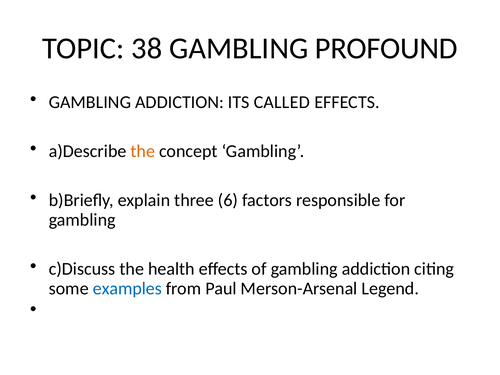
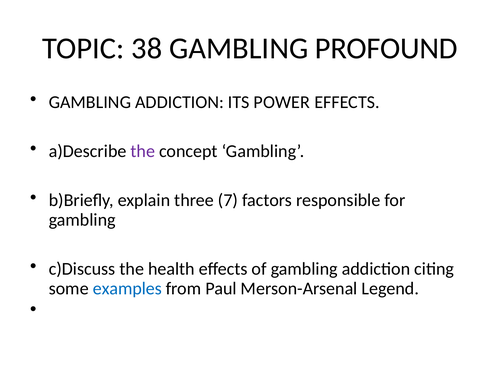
CALLED: CALLED -> POWER (282, 102)
the colour: orange -> purple (143, 151)
6: 6 -> 7 (228, 200)
